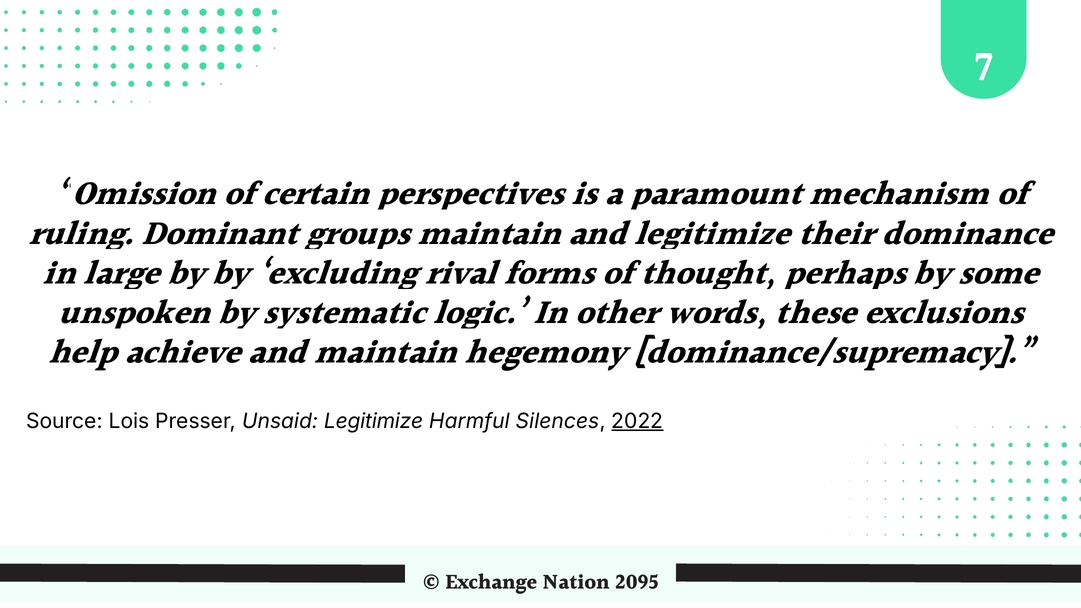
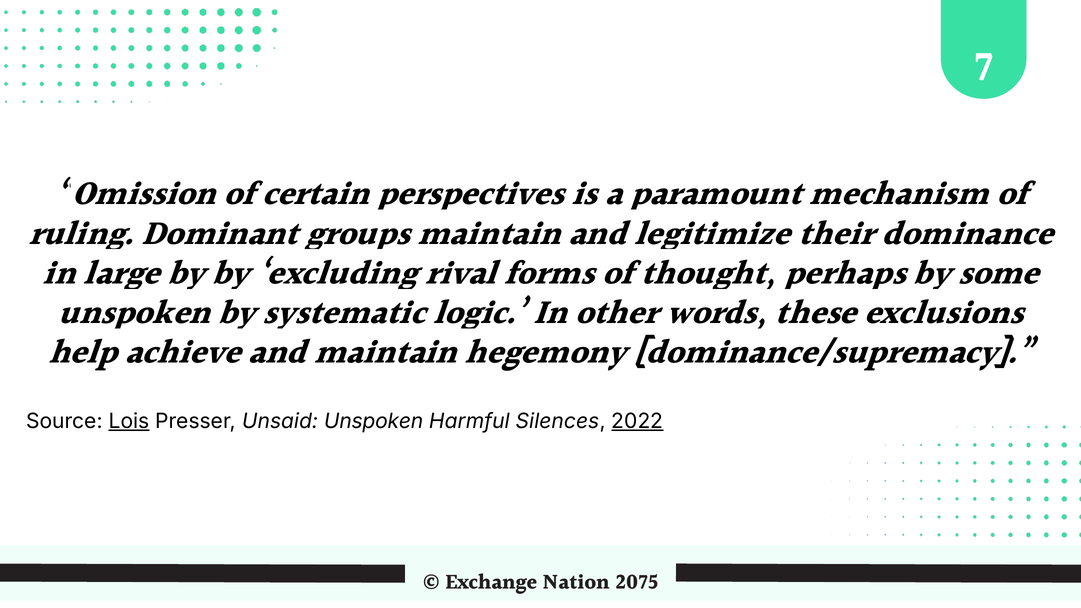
Lois underline: none -> present (129, 421)
Unsaid Legitimize: Legitimize -> Unspoken (374, 421)
2095: 2095 -> 2075 (637, 583)
